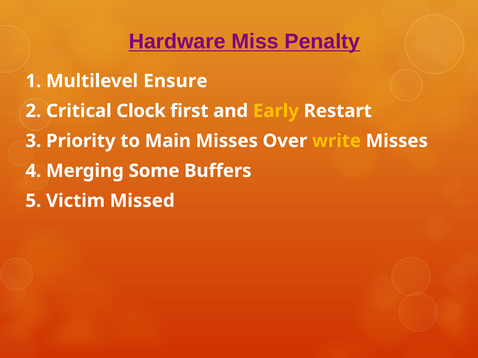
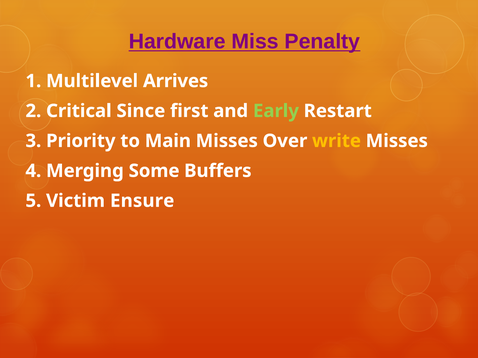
Ensure: Ensure -> Arrives (176, 81)
Clock: Clock -> Since (141, 111)
Early colour: yellow -> light green (276, 111)
Missed: Missed -> Ensure (142, 201)
